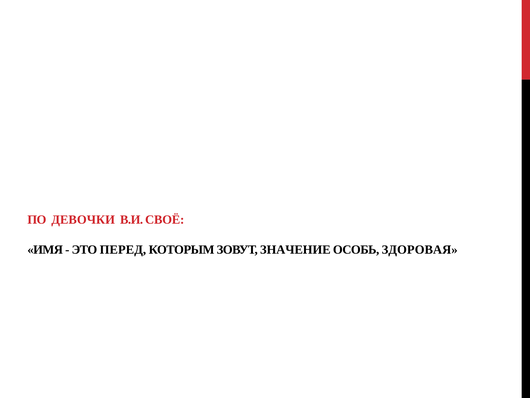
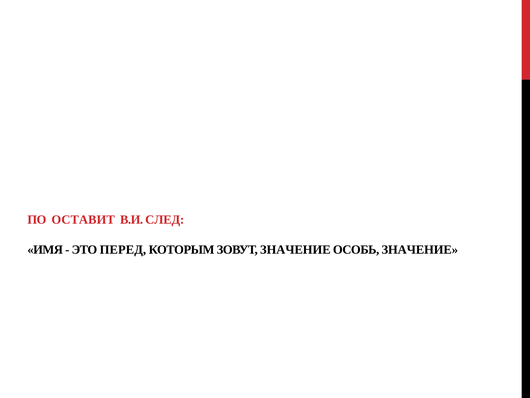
ДЕВОЧКИ: ДЕВОЧКИ -> ОСТАВИТ (83, 219)
СВОЁ: СВОЁ -> СЛЕД (165, 219)
ОСОБЬ ЗДОРОВАЯ: ЗДОРОВАЯ -> ЗНАЧЕНИЕ (420, 249)
